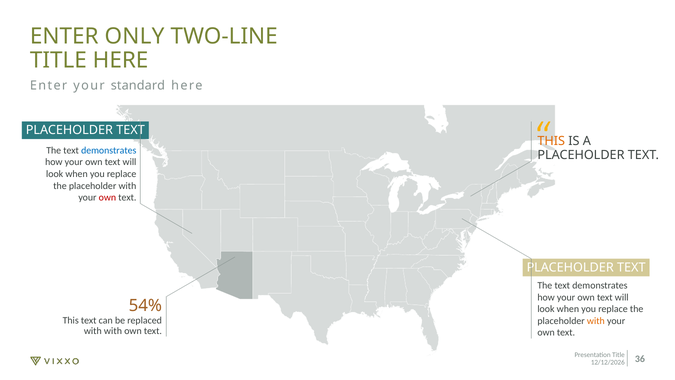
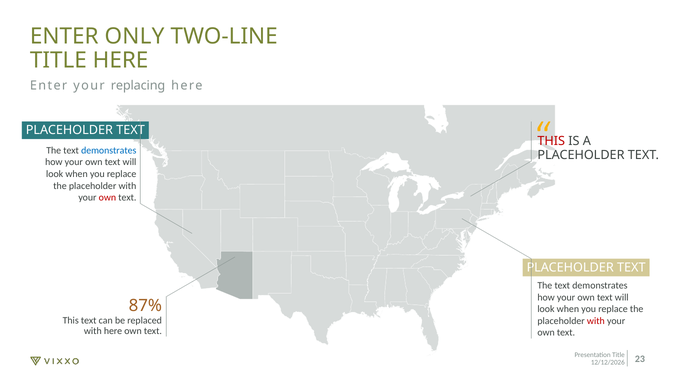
standard: standard -> replacing (138, 85)
THIS colour: orange -> red (551, 141)
54%: 54% -> 87% (145, 306)
with colour: orange -> red (596, 321)
with with: with -> here (113, 331)
36: 36 -> 23 (640, 359)
